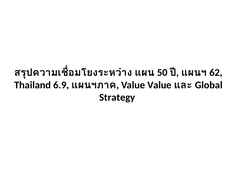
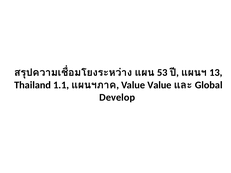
50: 50 -> 53 (162, 73)
62: 62 -> 13 (216, 73)
6.9: 6.9 -> 1.1 (61, 85)
Strategy: Strategy -> Develop (117, 98)
